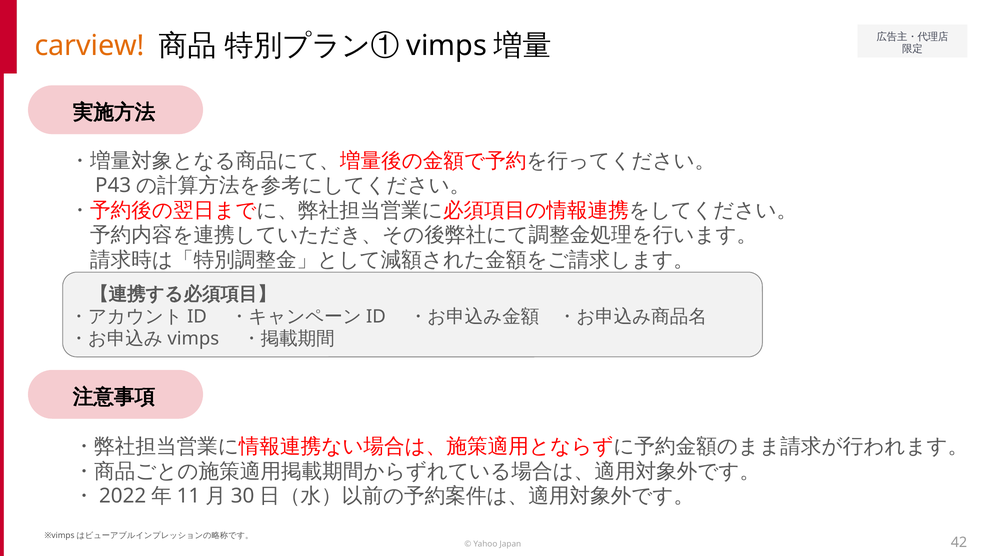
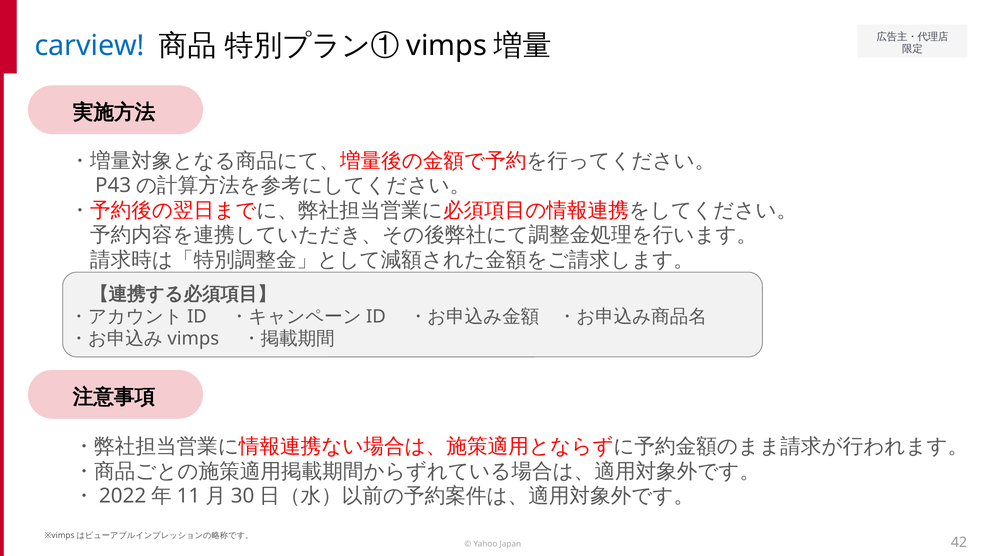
carview colour: orange -> blue (90, 46)
